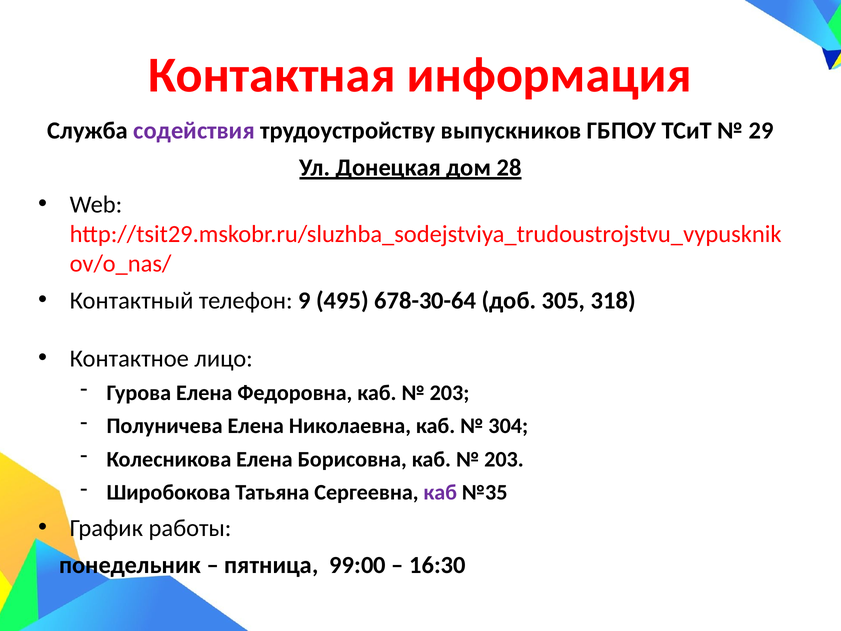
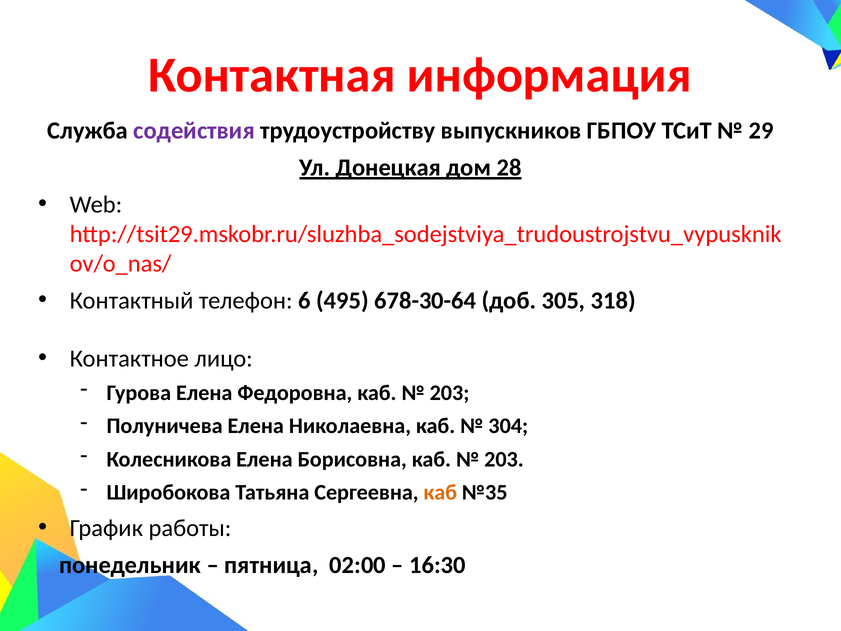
9: 9 -> 6 (305, 300)
каб colour: purple -> orange (440, 492)
99:00: 99:00 -> 02:00 (358, 565)
